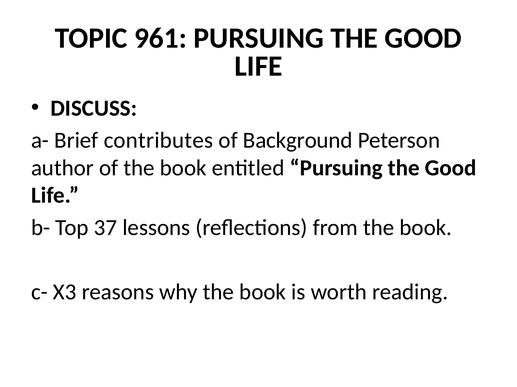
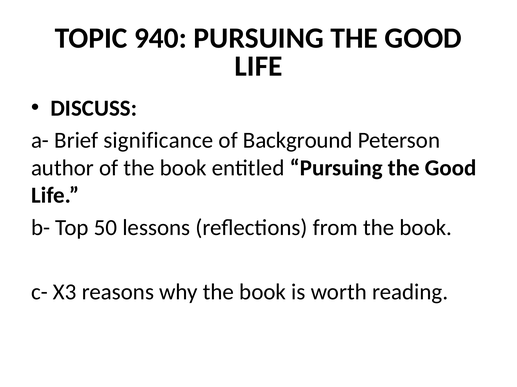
961: 961 -> 940 (160, 38)
contributes: contributes -> significance (158, 141)
37: 37 -> 50 (105, 228)
